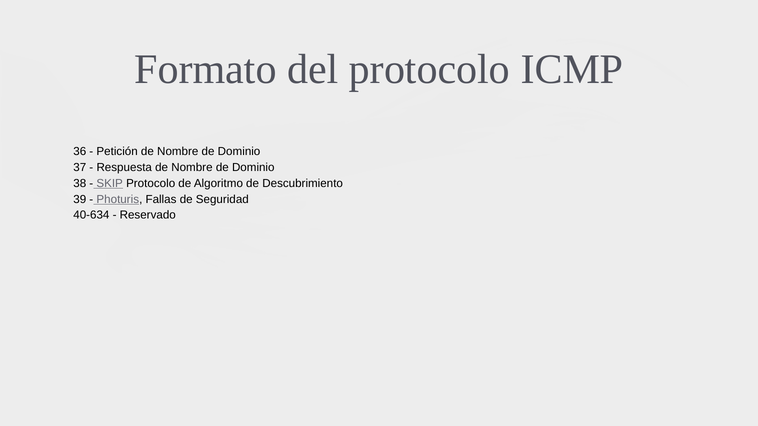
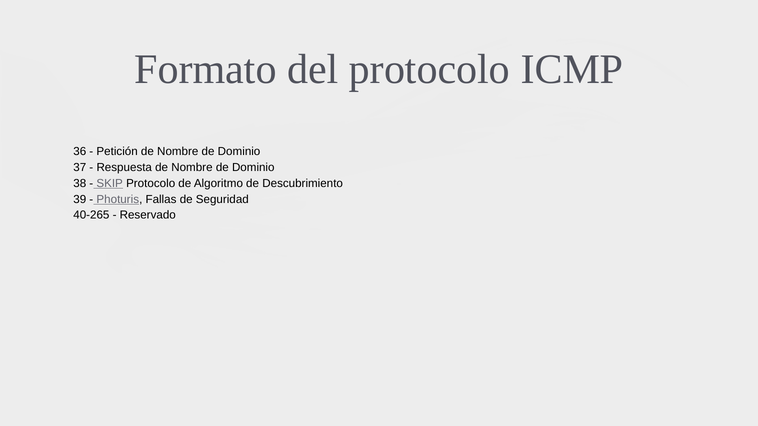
40-634: 40-634 -> 40-265 (91, 215)
